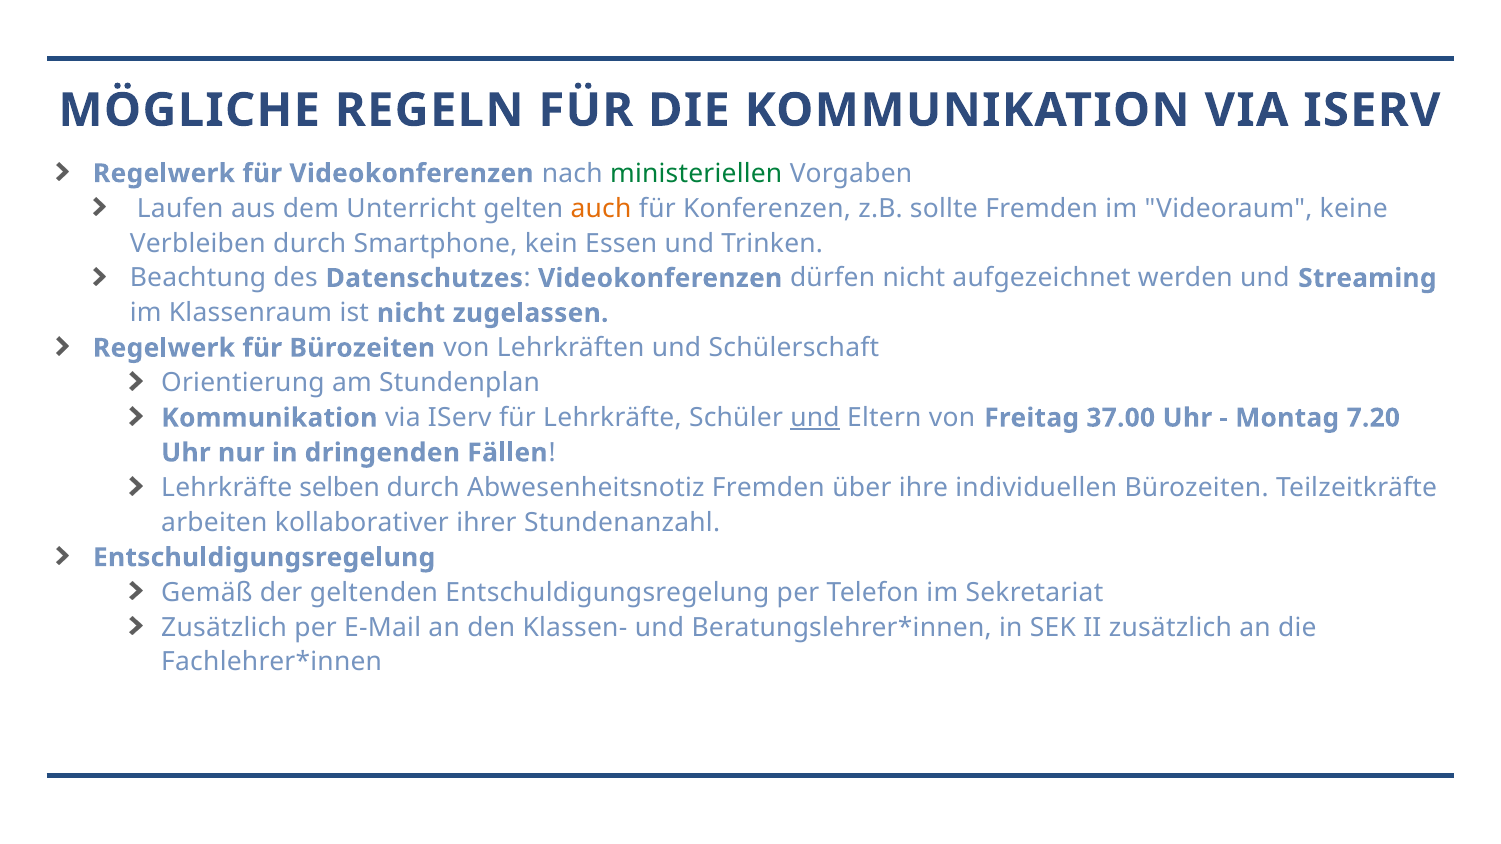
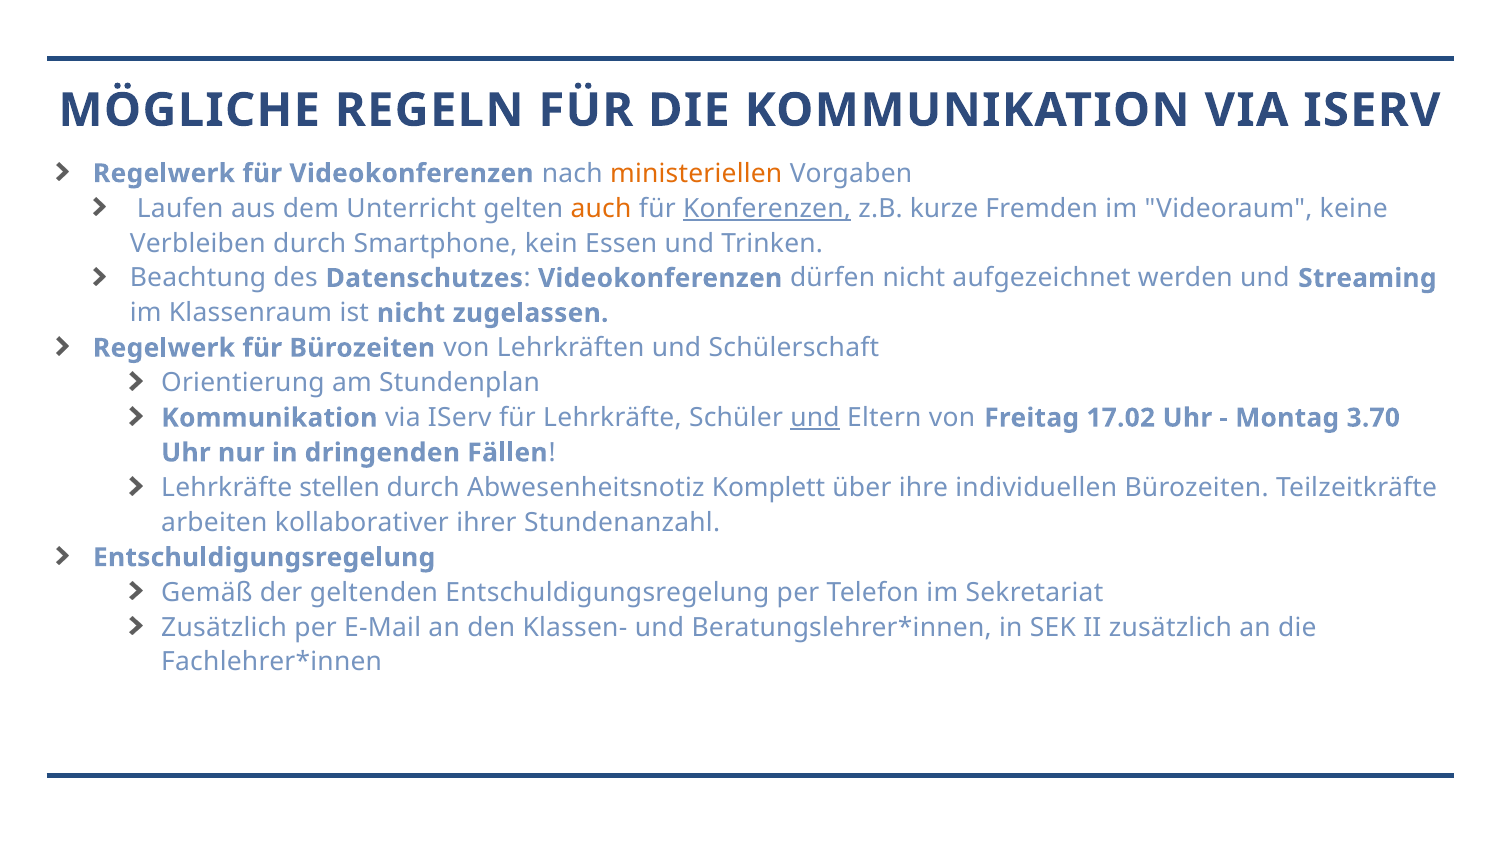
ministeriellen colour: green -> orange (696, 174)
Konferenzen underline: none -> present (767, 208)
sollte: sollte -> kurze (944, 208)
37.00: 37.00 -> 17.02 (1121, 418)
7.20: 7.20 -> 3.70 (1373, 418)
selben: selben -> stellen (340, 488)
Abwesenheitsnotiz Fremden: Fremden -> Komplett (768, 488)
